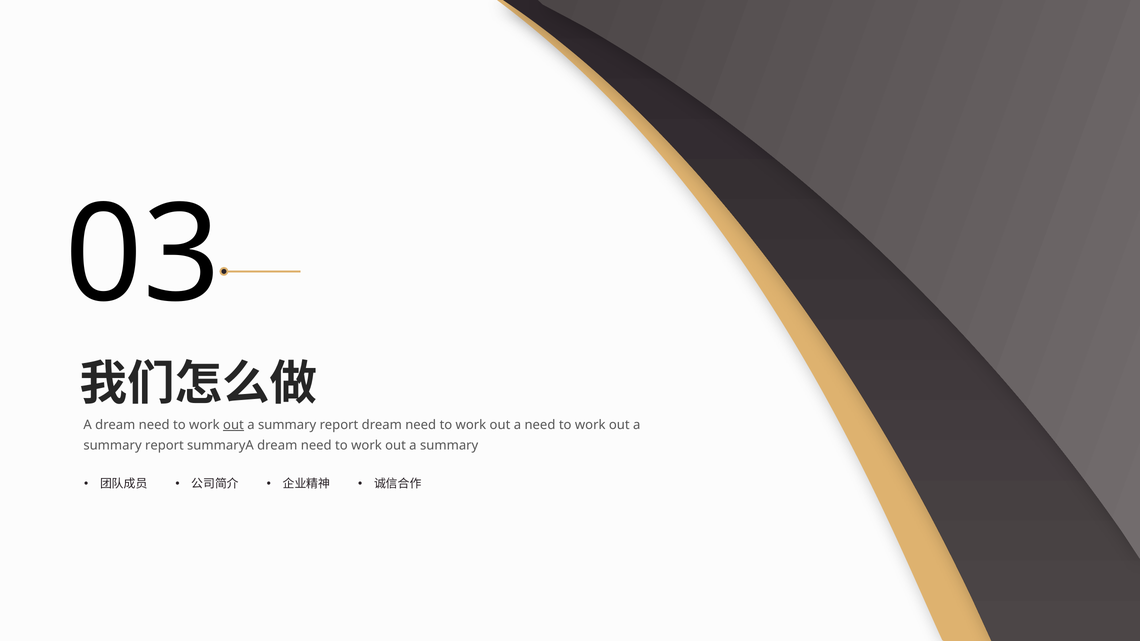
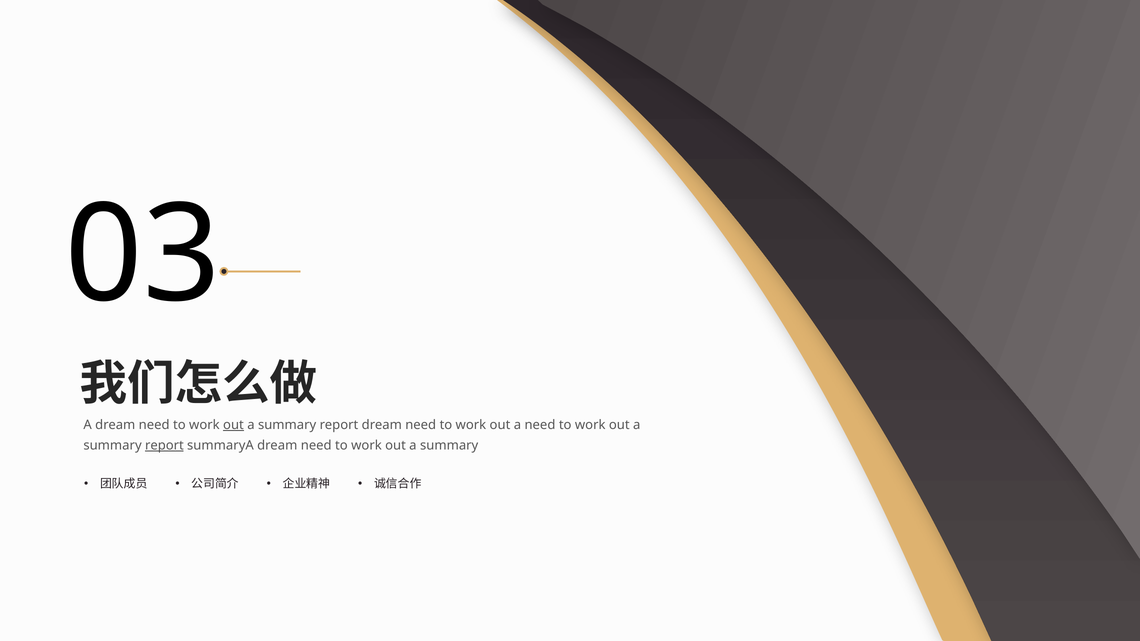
report underline: none -> present (164, 445)
